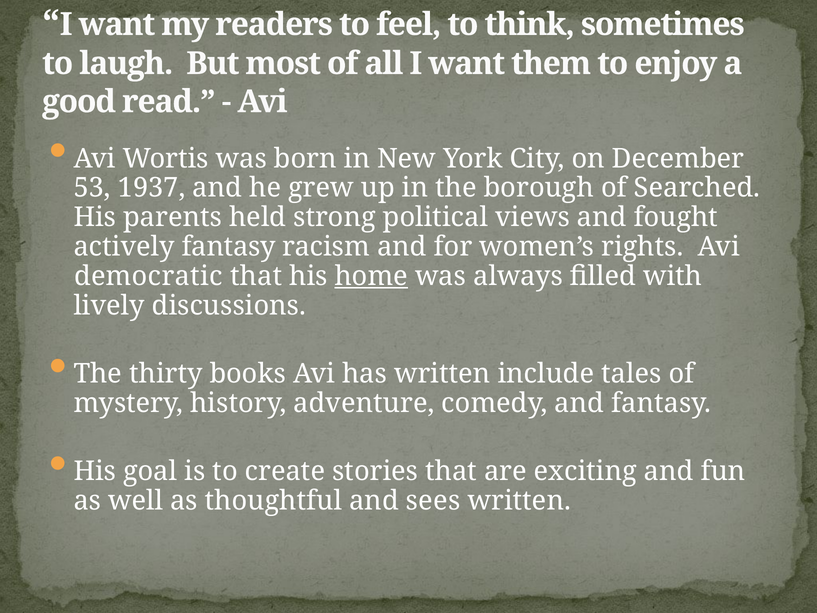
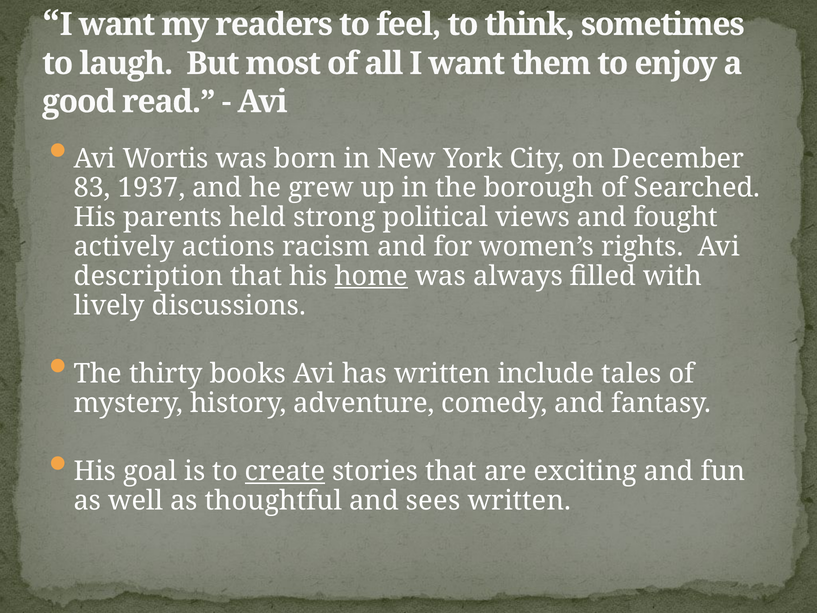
53: 53 -> 83 (92, 188)
actively fantasy: fantasy -> actions (228, 247)
democratic: democratic -> description (148, 276)
create underline: none -> present (285, 471)
